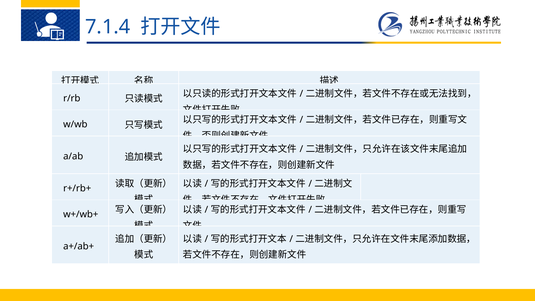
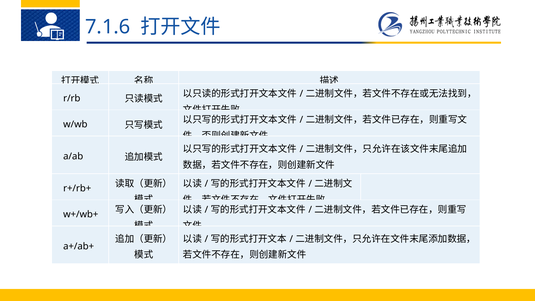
7.1.4: 7.1.4 -> 7.1.6 (108, 27)
